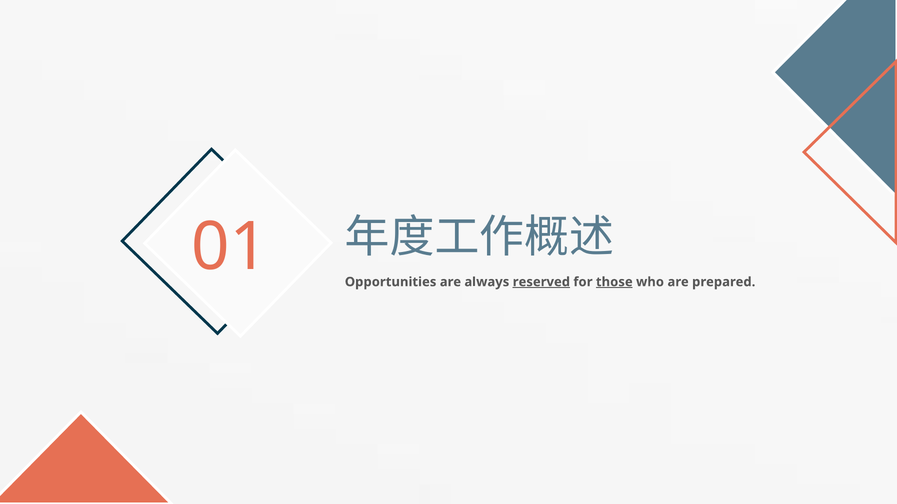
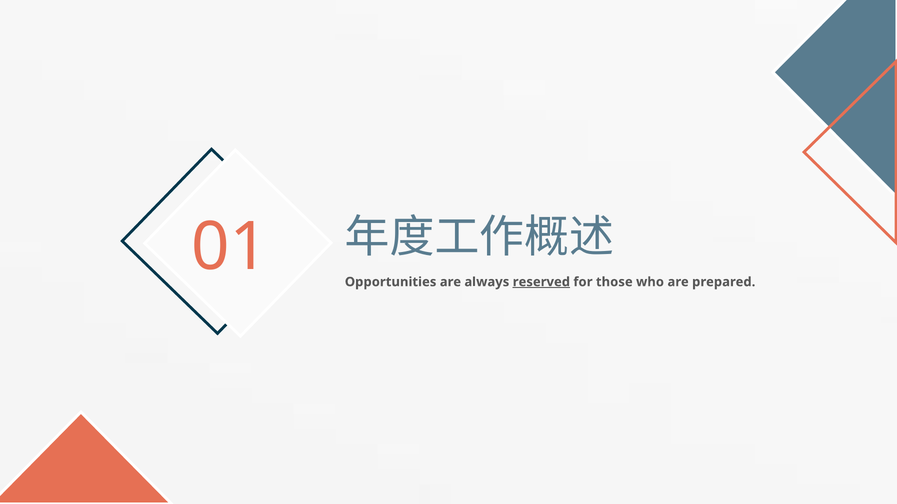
those underline: present -> none (614, 282)
